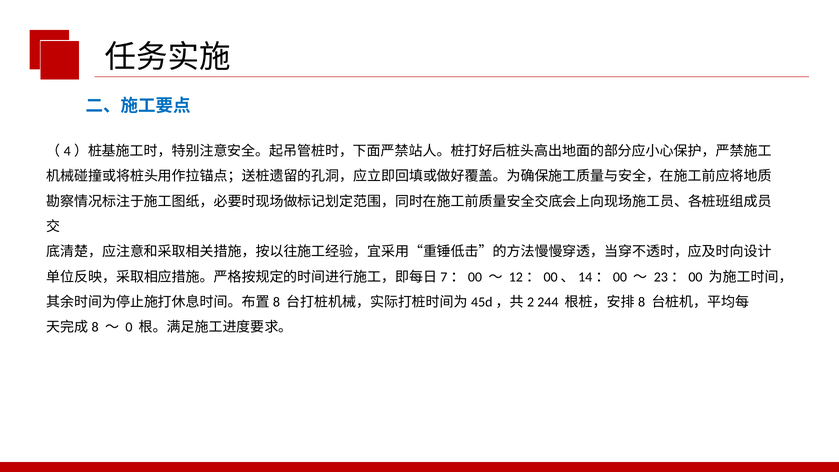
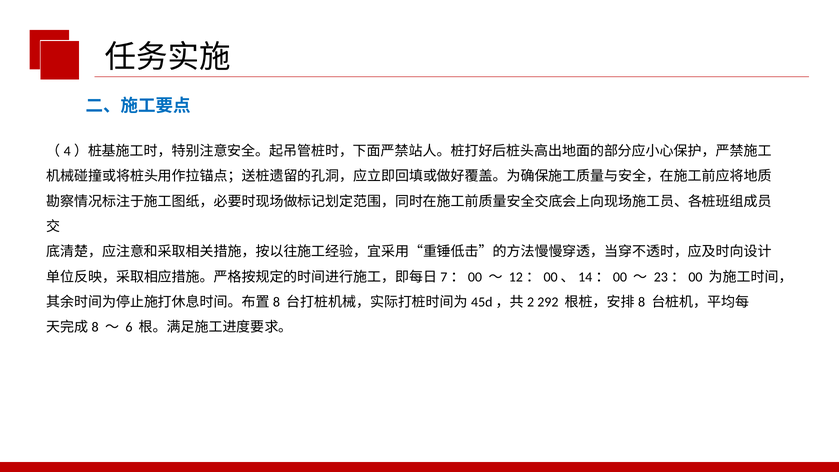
244: 244 -> 292 (548, 302)
0: 0 -> 6 (129, 327)
